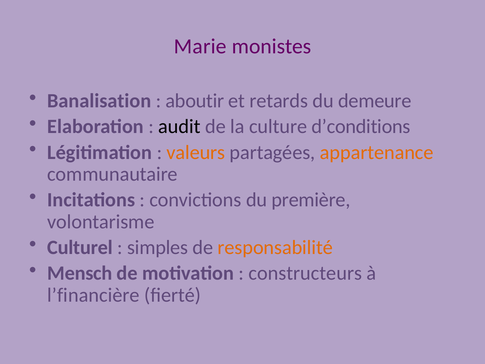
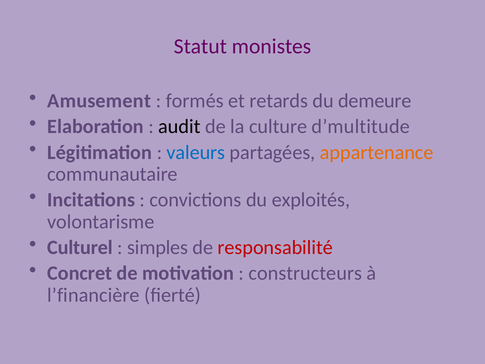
Marie: Marie -> Statut (200, 46)
Banalisation: Banalisation -> Amusement (99, 101)
aboutir: aboutir -> formés (195, 101)
d’conditions: d’conditions -> d’multitude (361, 127)
valeurs colour: orange -> blue (196, 152)
première: première -> exploités (311, 200)
responsabilité colour: orange -> red (275, 247)
Mensch: Mensch -> Concret (80, 273)
